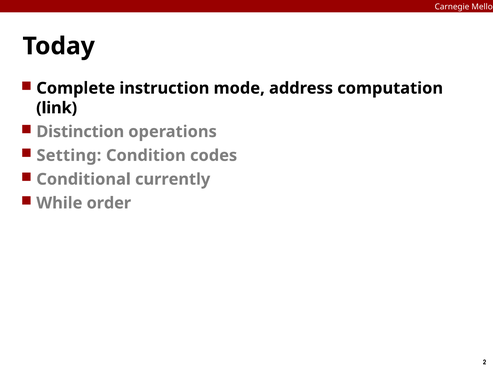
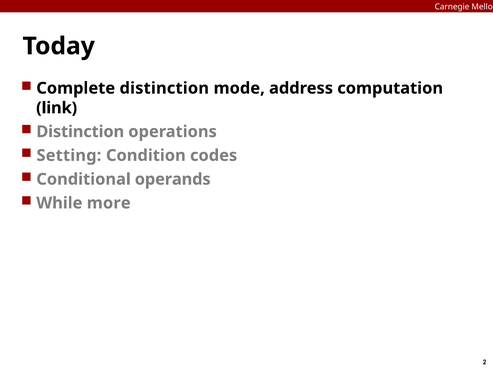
Complete instruction: instruction -> distinction (164, 88)
currently: currently -> operands (173, 180)
order: order -> more (109, 203)
